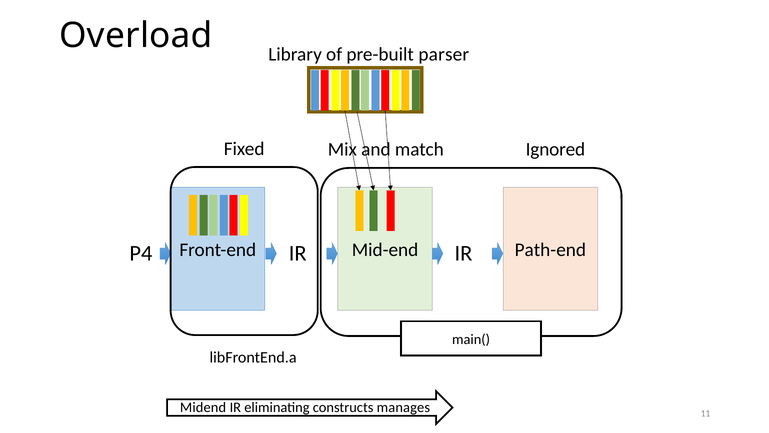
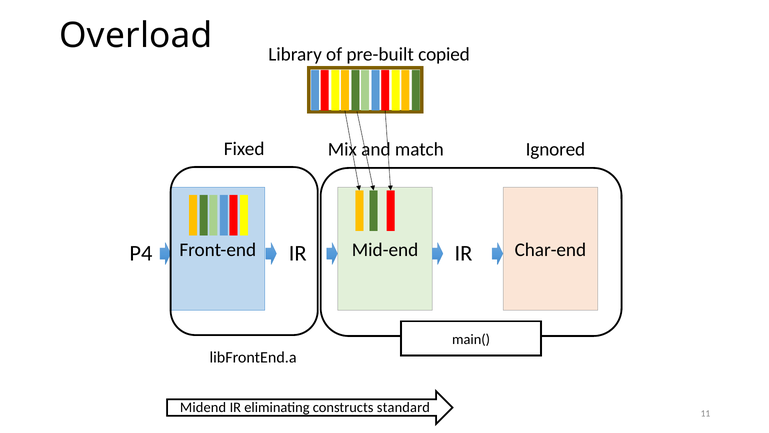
parser: parser -> copied (444, 54)
Path-end: Path-end -> Char-end (550, 250)
manages: manages -> standard (403, 407)
